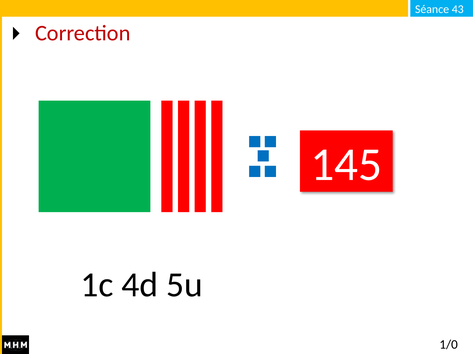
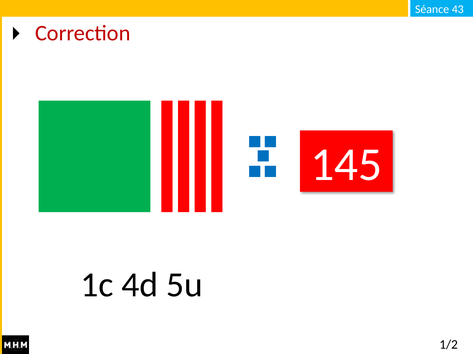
1/0: 1/0 -> 1/2 (449, 345)
